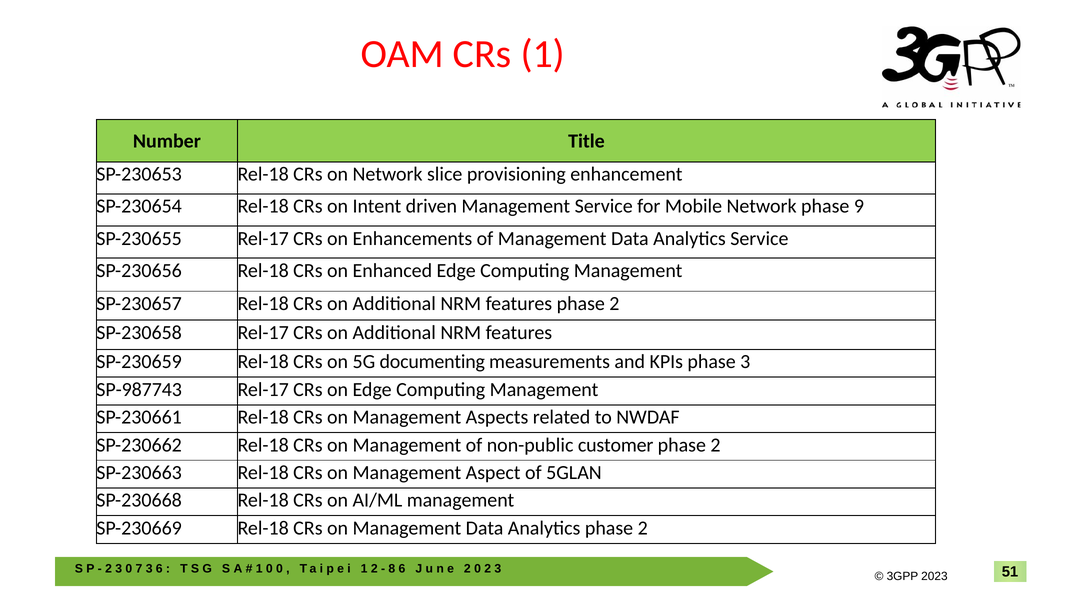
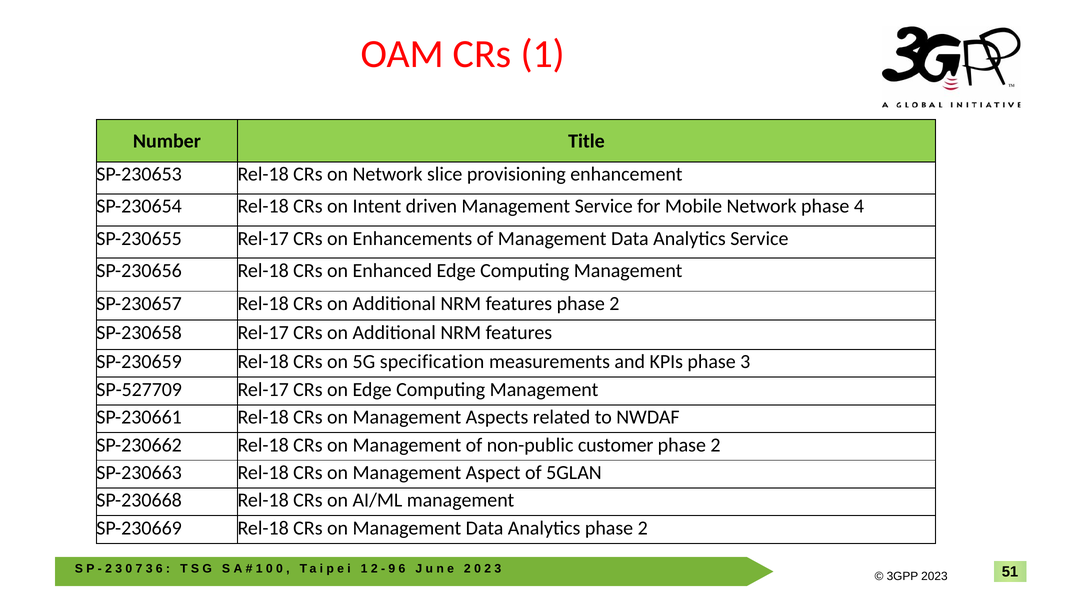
9: 9 -> 4 (859, 206)
documenting: documenting -> specification (432, 362)
SP-987743: SP-987743 -> SP-527709 (139, 390)
8: 8 -> 9 (392, 569)
